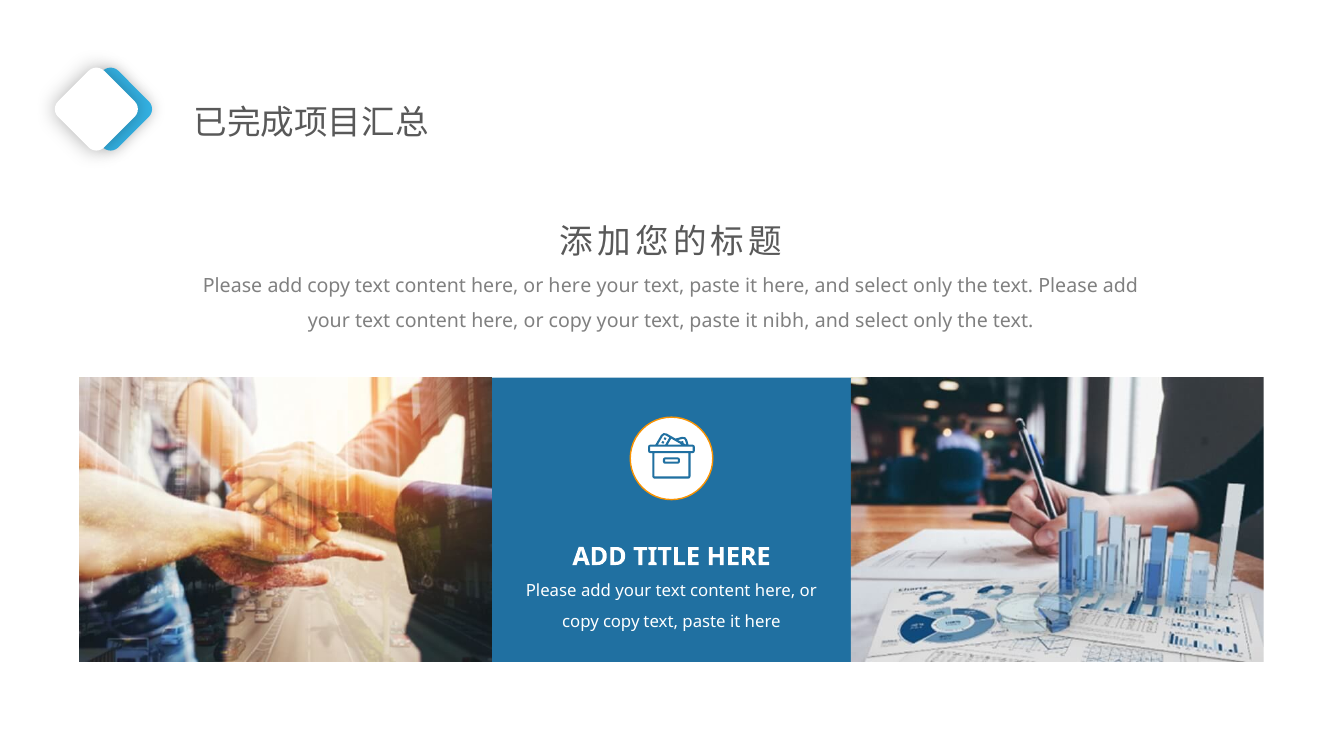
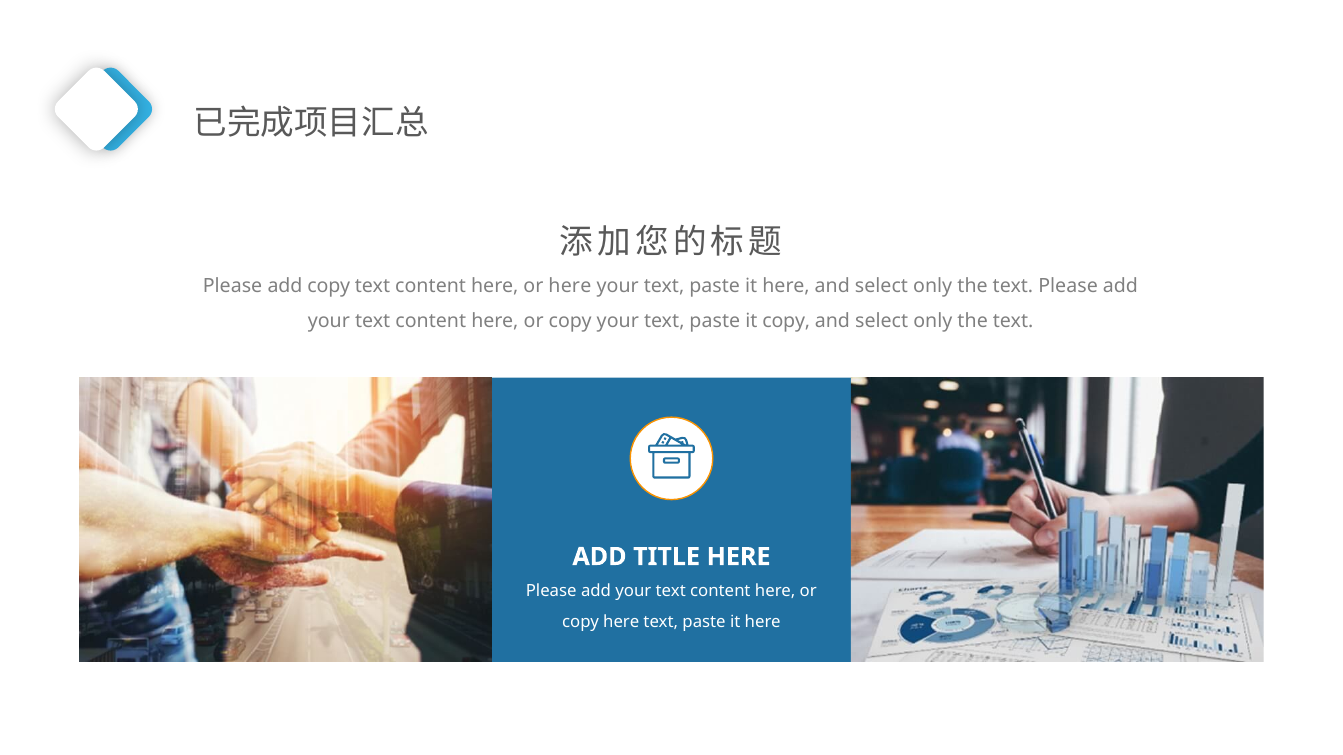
it nibh: nibh -> copy (786, 321)
copy copy: copy -> here (621, 622)
